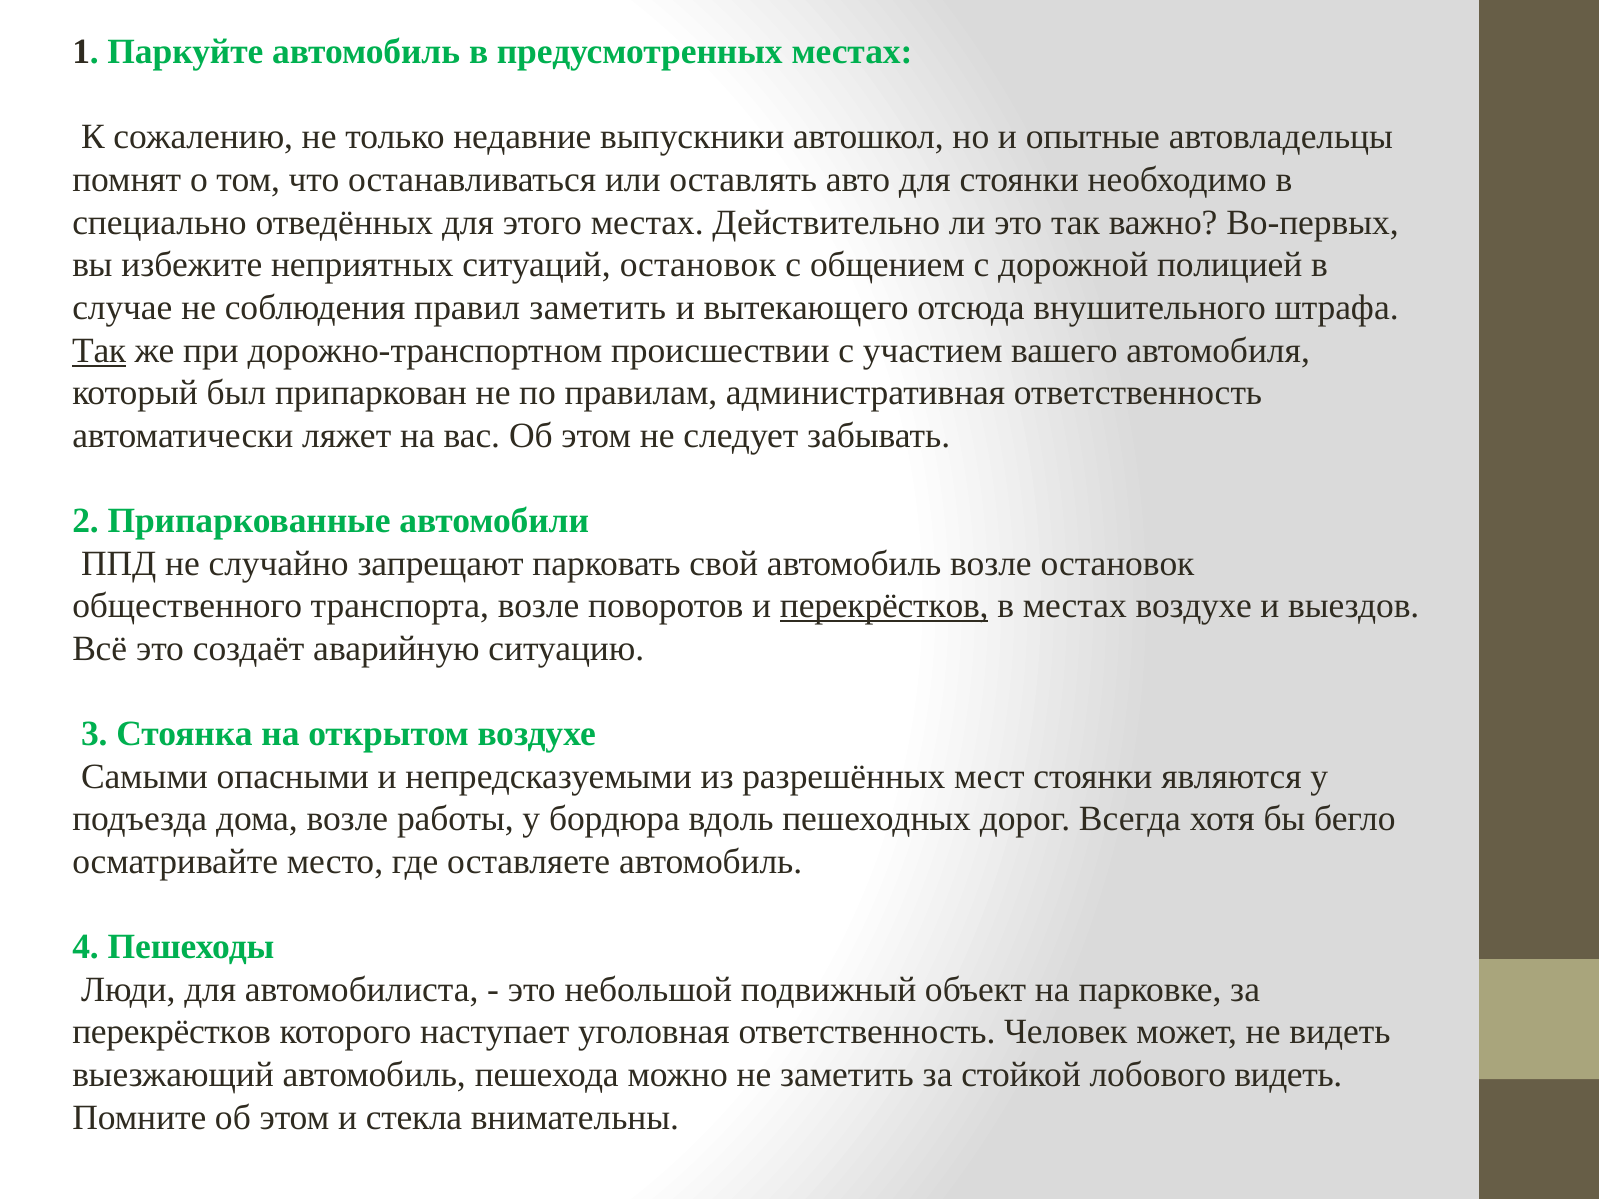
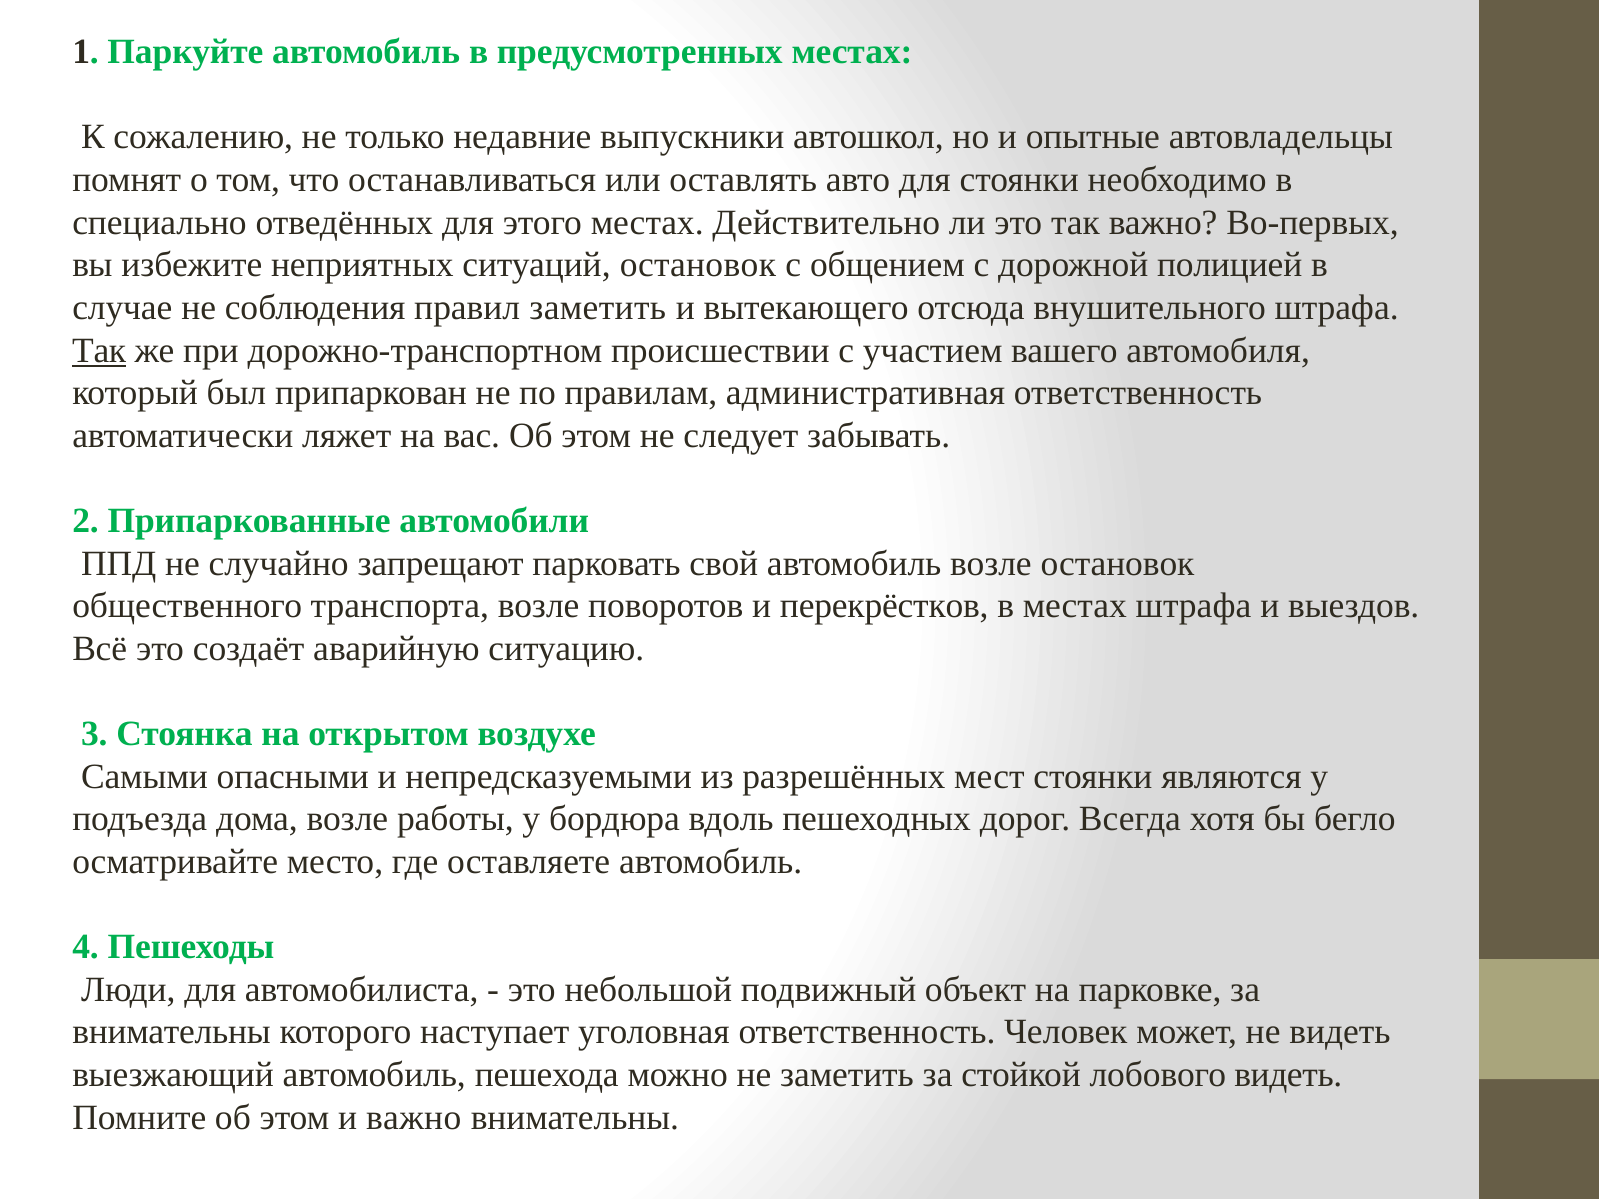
перекрёстков underline: present -> none (884, 606)
местах воздухе: воздухе -> штрафа (1194, 606)
перекрёстков: перекрёстков -> внимательны (172, 1032)
и стекла: стекла -> важно (414, 1118)
